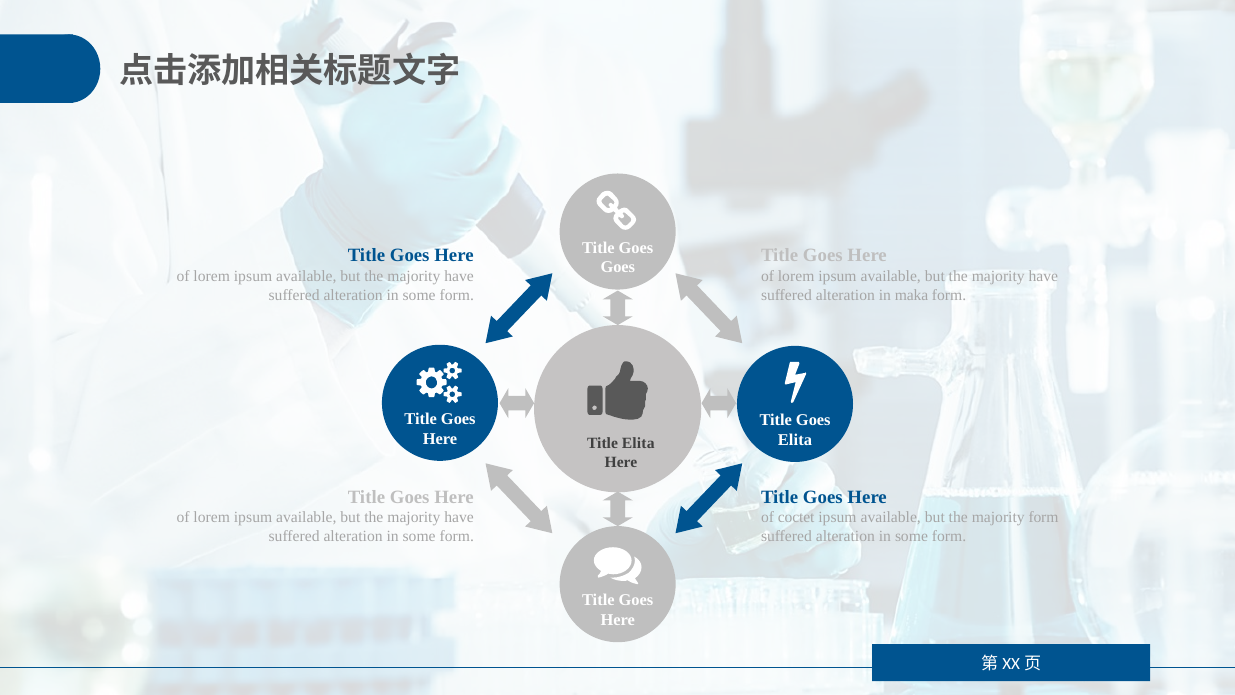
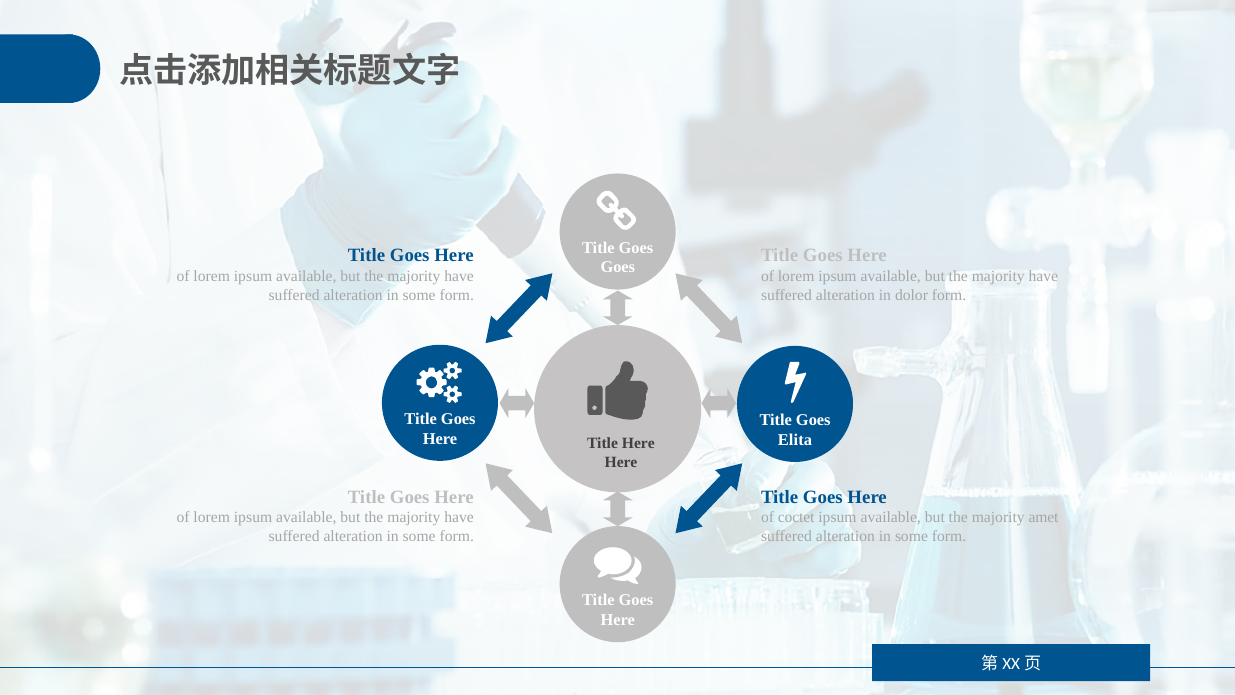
maka: maka -> dolor (911, 295)
Title Elita: Elita -> Here (638, 443)
majority form: form -> amet (1043, 517)
